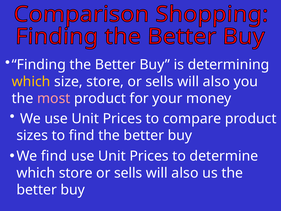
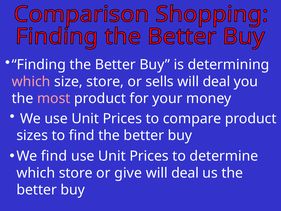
which colour: yellow -> pink (31, 82)
also: also -> deal (216, 82)
which store or sells: sells -> give (128, 173)
also: also -> deal (185, 173)
